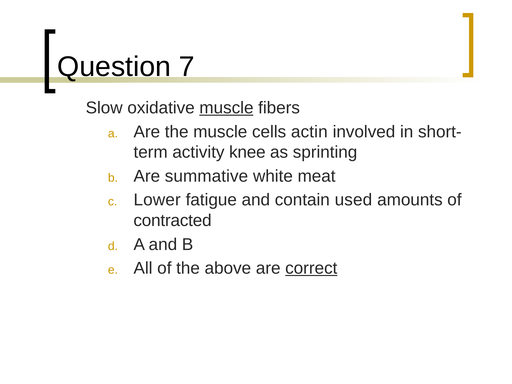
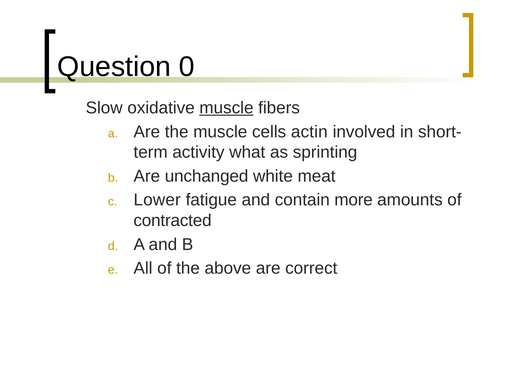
7: 7 -> 0 (187, 67)
knee: knee -> what (247, 152)
summative: summative -> unchanged (207, 176)
used: used -> more (354, 200)
correct underline: present -> none (311, 268)
